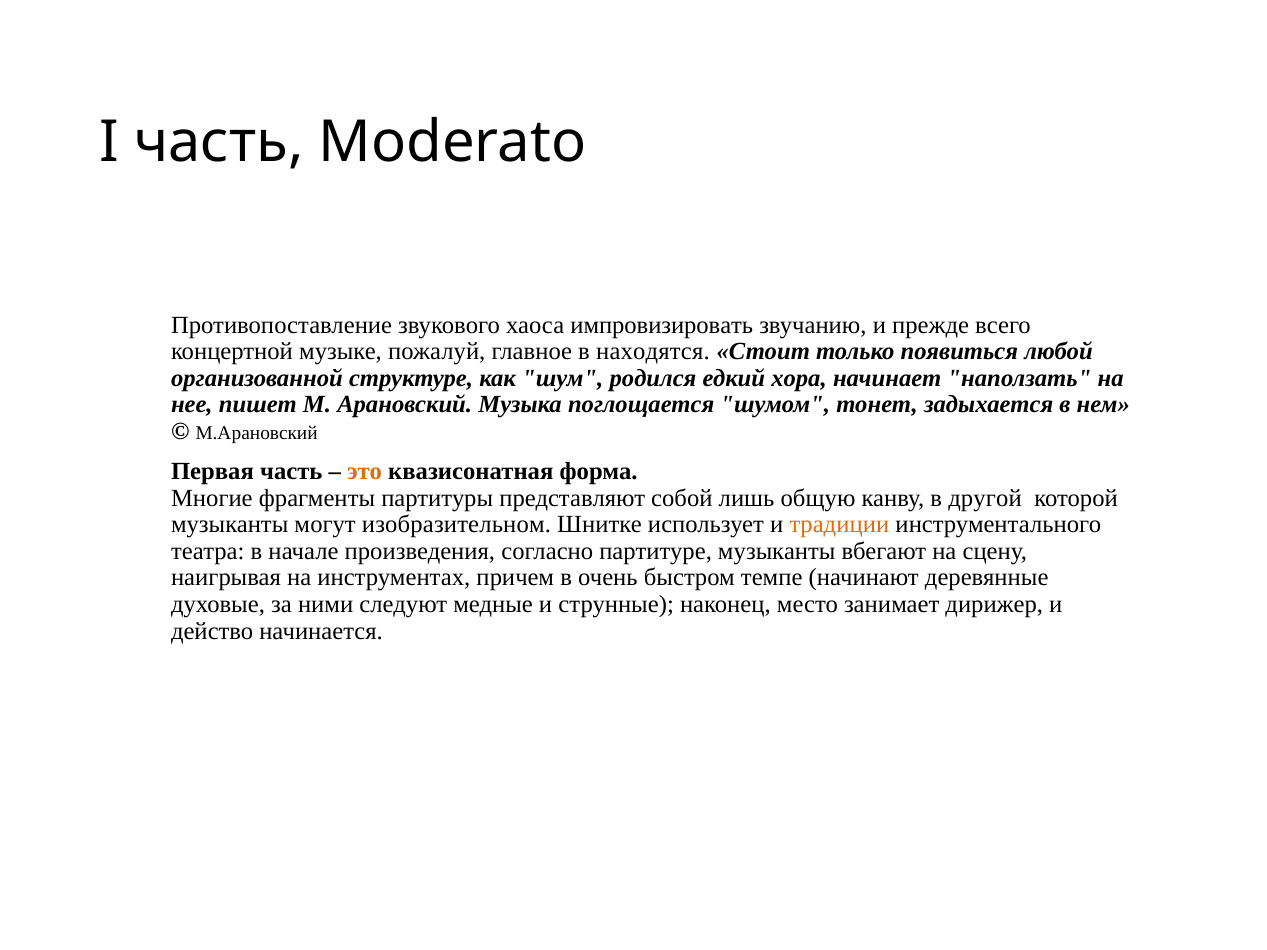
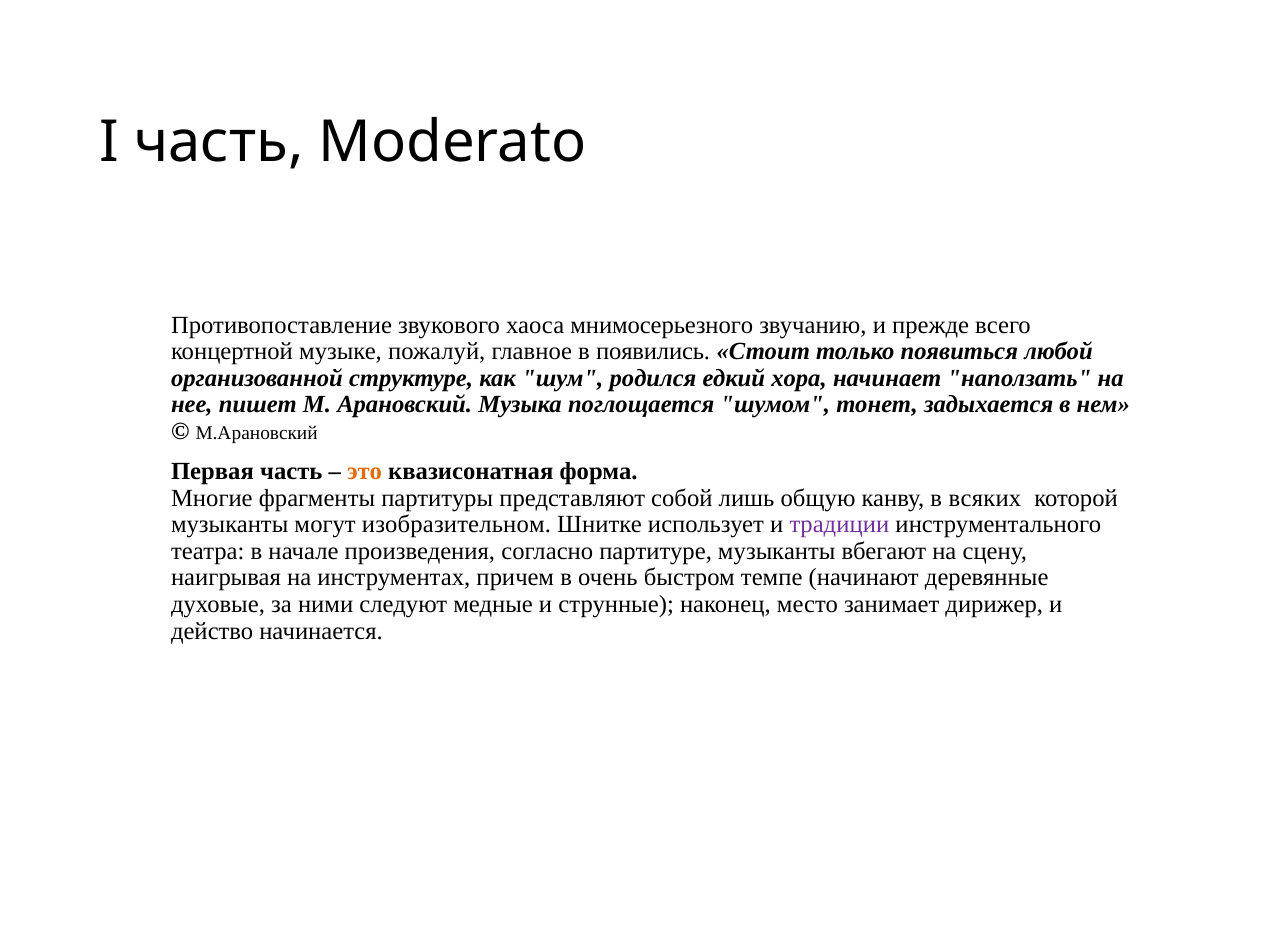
импровизировать: импровизировать -> мнимосерьезного (662, 325)
находятся: находятся -> появились (653, 352)
другой: другой -> всяких (985, 498)
традиции colour: orange -> purple (839, 525)
